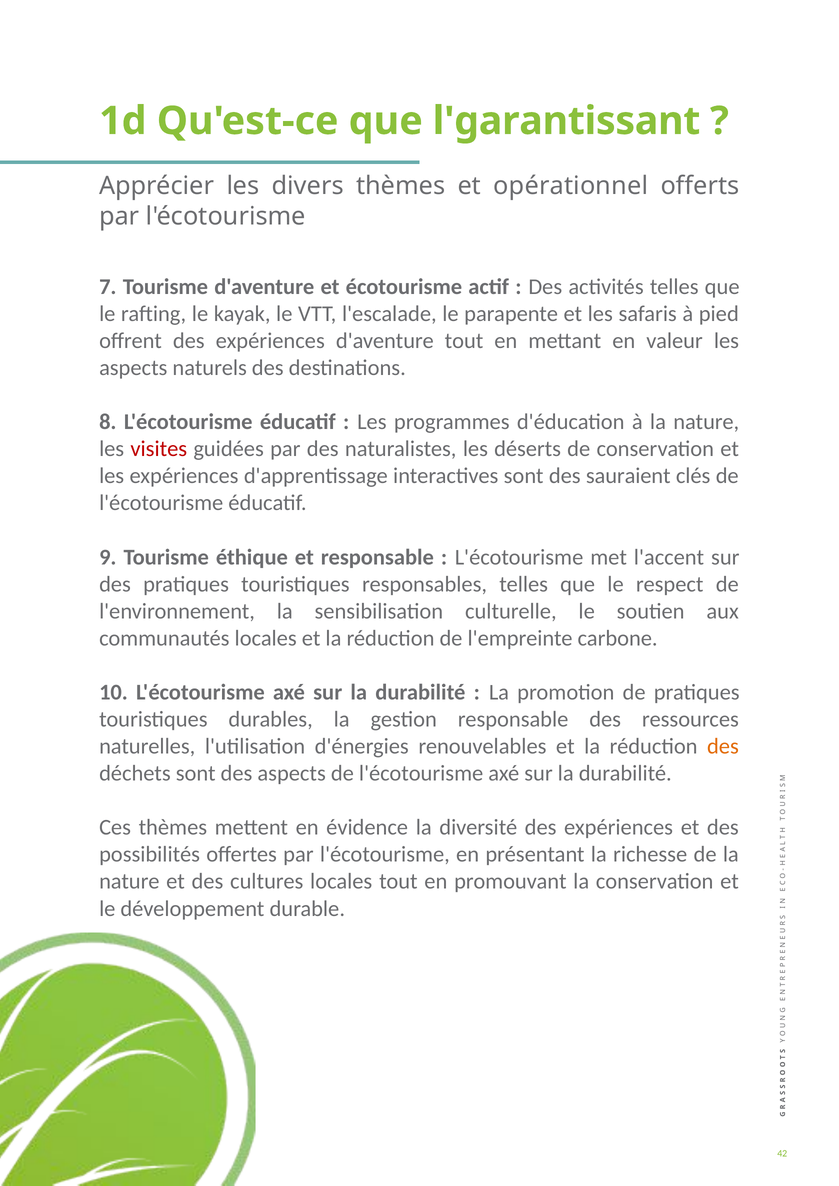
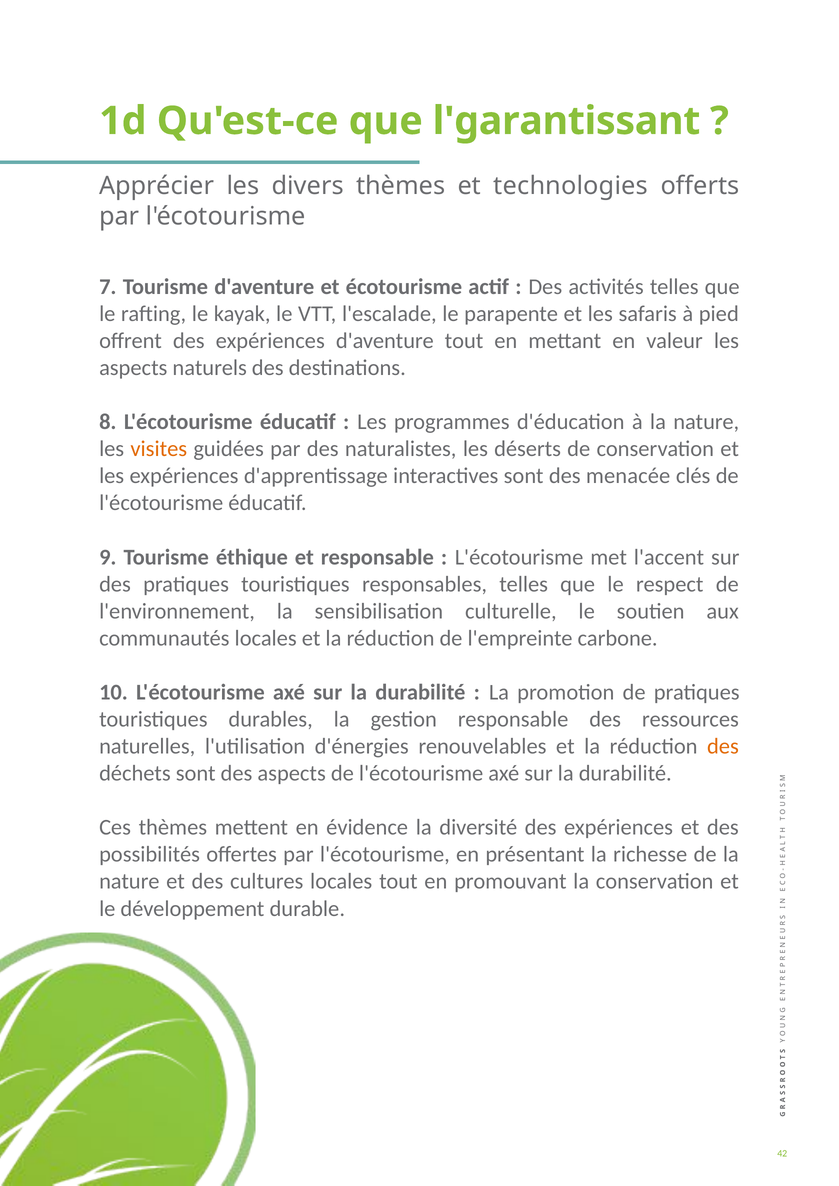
opérationnel: opérationnel -> technologies (571, 186)
visites colour: red -> orange (159, 449)
sauraient: sauraient -> menacée (628, 476)
